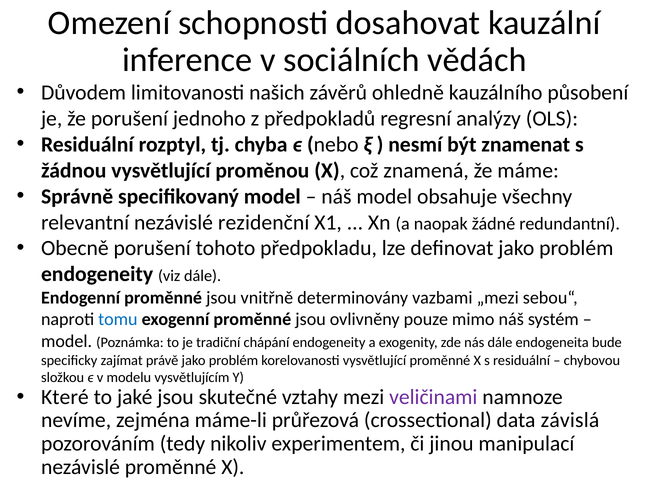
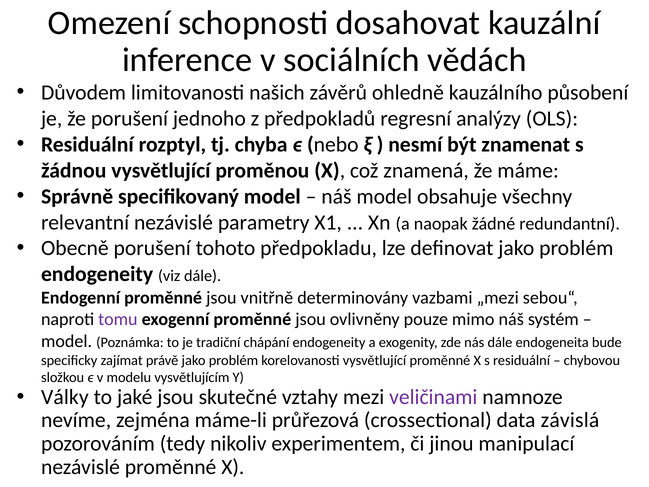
rezidenční: rezidenční -> parametry (264, 222)
tomu colour: blue -> purple (118, 319)
Které: Které -> Války (65, 397)
